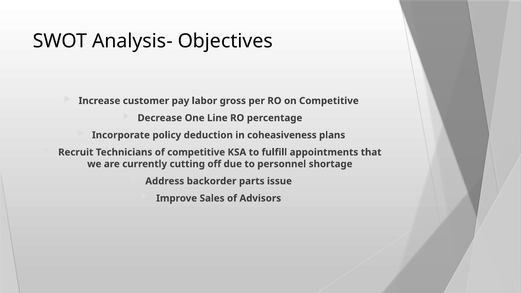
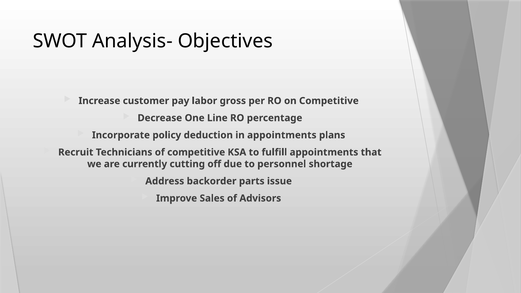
in coheasiveness: coheasiveness -> appointments (282, 135)
